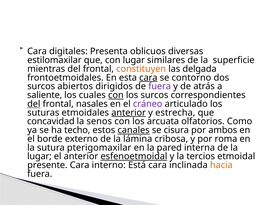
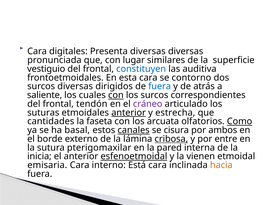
Presenta oblicuos: oblicuos -> diversas (148, 51)
estilomaxilar: estilomaxilar -> pronunciada (54, 60)
mientras: mientras -> vestiguio (46, 69)
constituyen colour: orange -> blue (141, 69)
delgada: delgada -> auditiva (200, 69)
cara underline: present -> none (148, 78)
surcos abiertos: abiertos -> diversas (75, 86)
fuera colour: purple -> blue (160, 86)
del underline: present -> none (34, 104)
nasales: nasales -> tendón (92, 104)
concavidad: concavidad -> cantidades (51, 121)
senos: senos -> faseta (99, 121)
Como underline: none -> present (240, 121)
techo: techo -> basal (77, 130)
cribosa underline: none -> present (171, 139)
roma: roma -> entre (226, 139)
lugar: lugar -> inicia (39, 156)
tercios: tercios -> vienen (201, 156)
presente: presente -> emisaria (47, 165)
